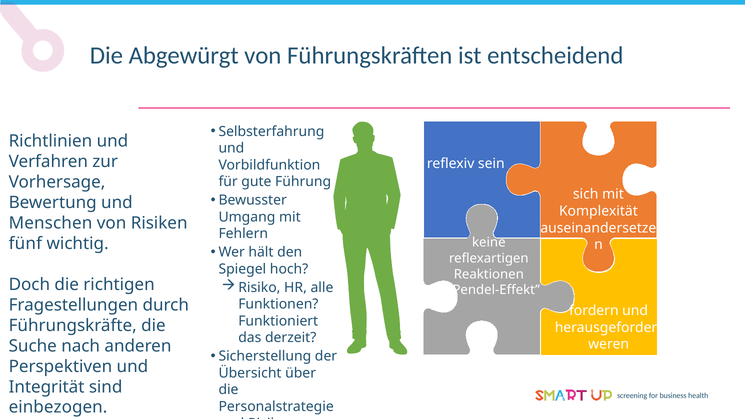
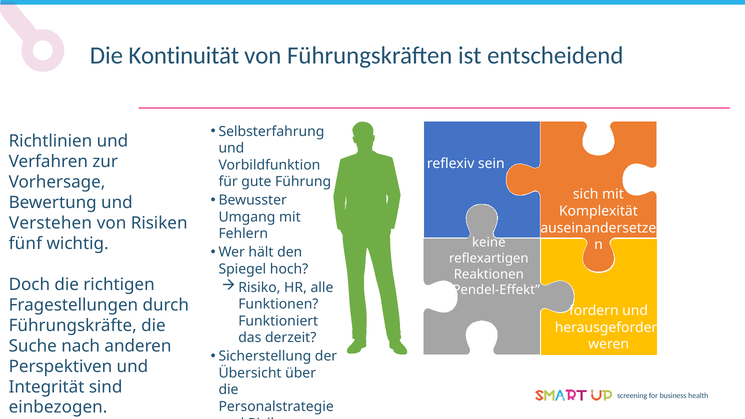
Abgewürgt: Abgewürgt -> Kontinuität (184, 55)
Menschen: Menschen -> Verstehen (50, 223)
